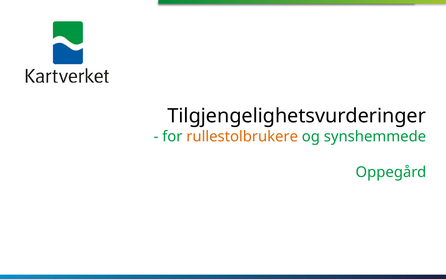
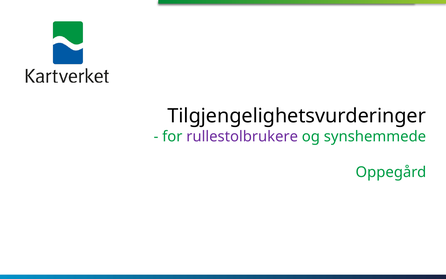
rullestolbrukere colour: orange -> purple (242, 136)
